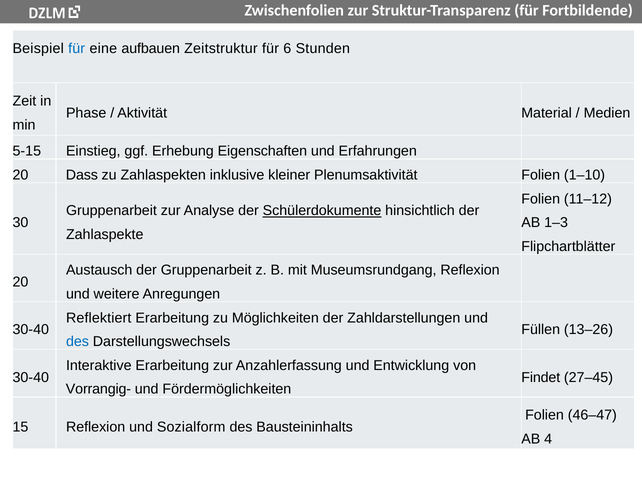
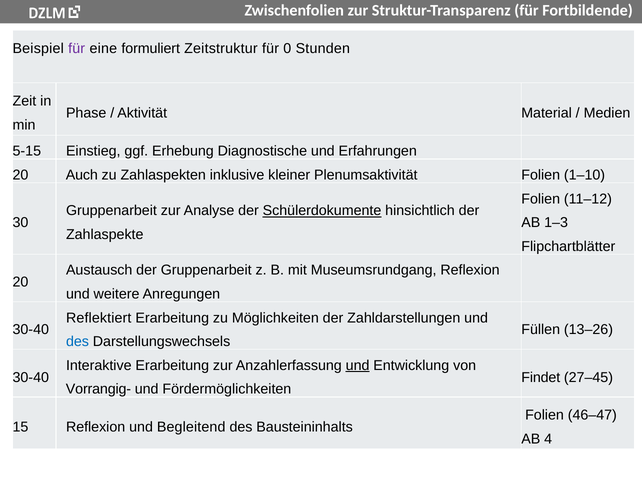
für colour: blue -> purple (77, 49)
aufbauen: aufbauen -> formuliert (151, 49)
6: 6 -> 0 (287, 49)
Eigenschaften: Eigenschaften -> Diagnostische (262, 151)
Dass: Dass -> Auch (82, 175)
und underline: none -> present (358, 365)
Sozialform: Sozialform -> Begleitend (191, 427)
